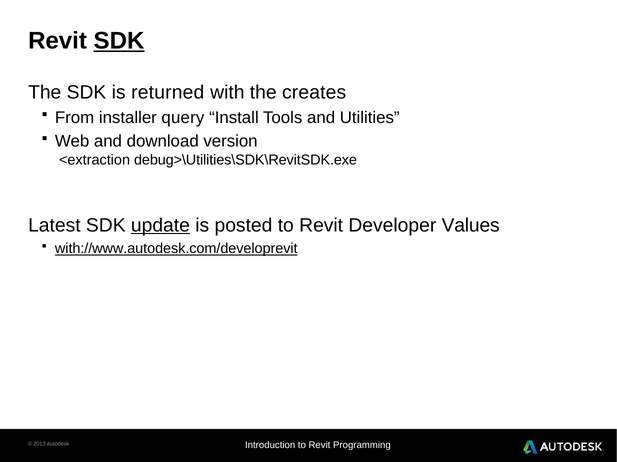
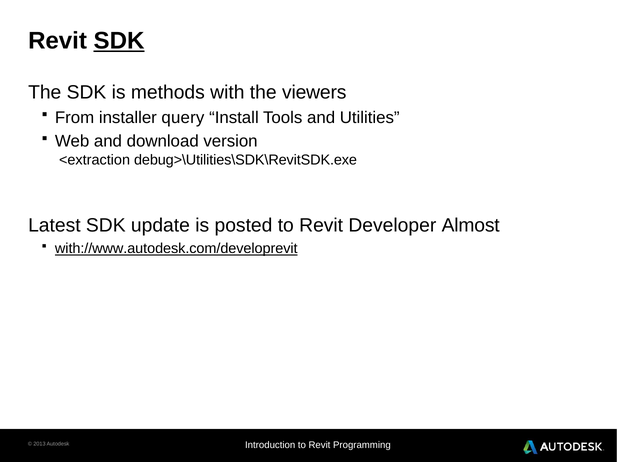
returned: returned -> methods (168, 92)
creates: creates -> viewers (314, 92)
update underline: present -> none (160, 226)
Values: Values -> Almost (471, 226)
